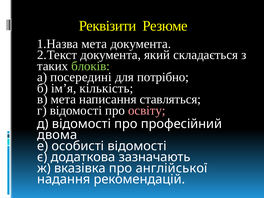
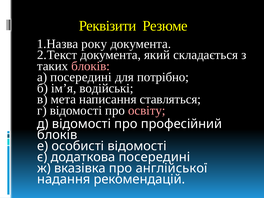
1.Назва мета: мета -> року (94, 44)
блоків colour: light green -> pink (91, 66)
кількість: кількість -> водійські (106, 88)
двома: двома -> блоків (57, 135)
додаткова зазначають: зазначають -> посередині (154, 157)
